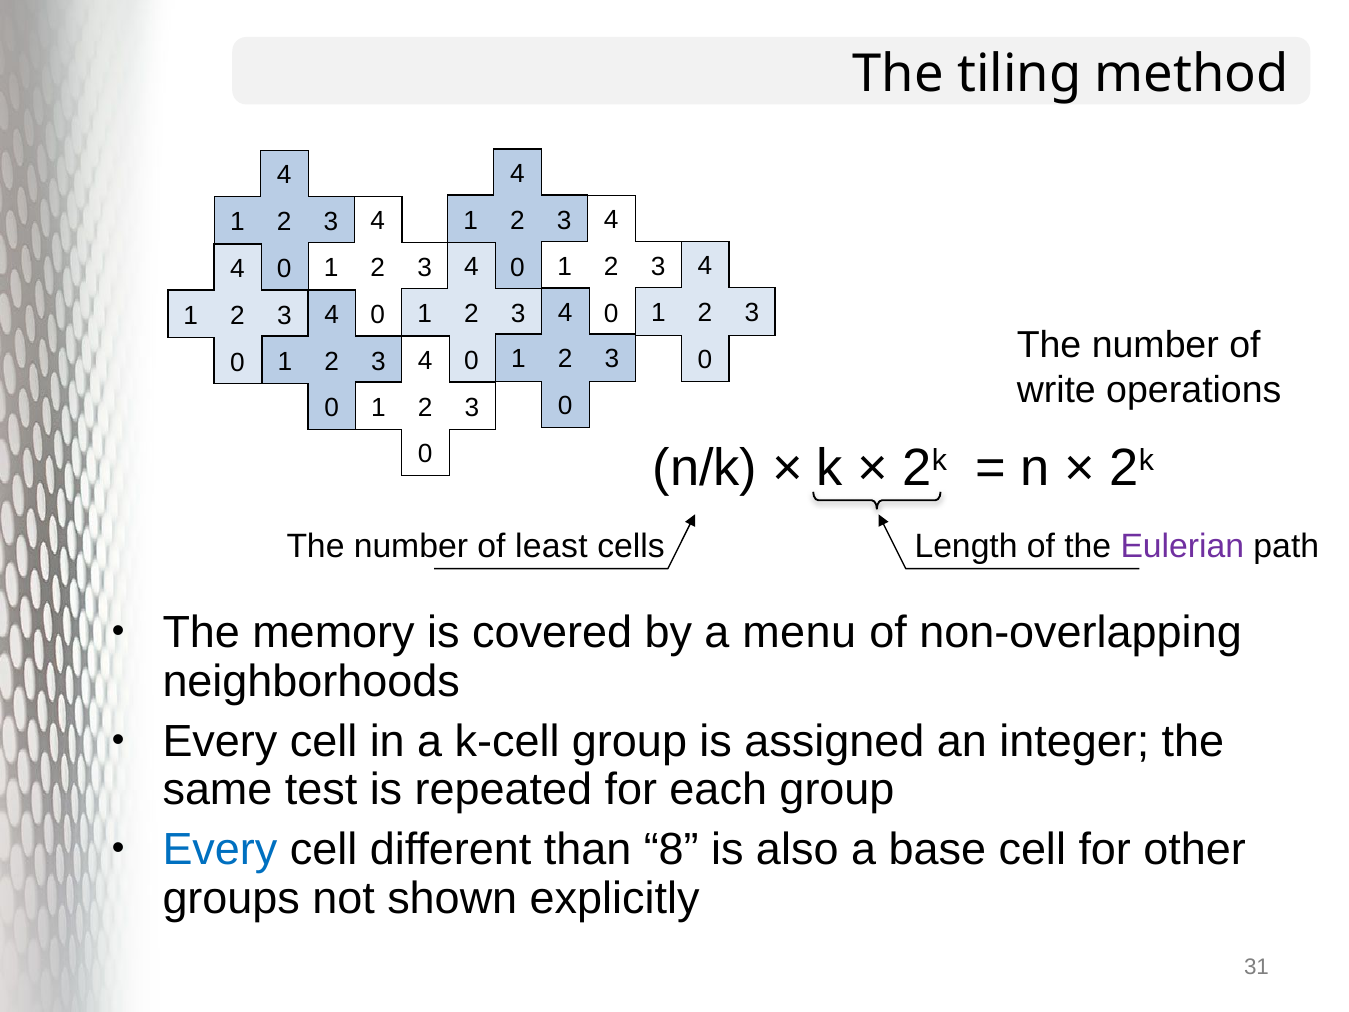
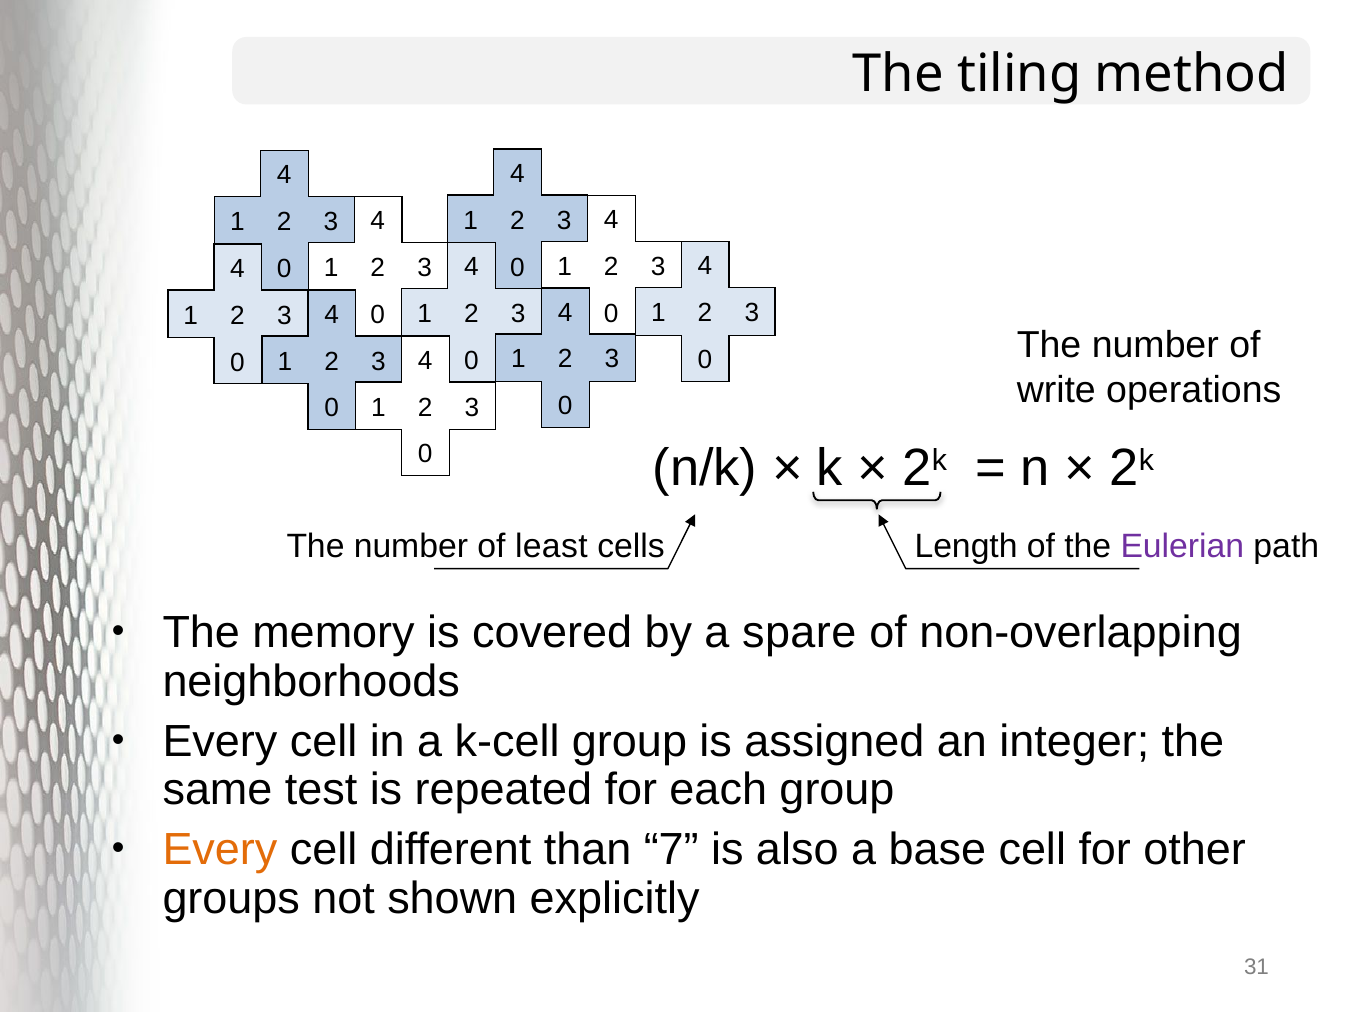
menu: menu -> spare (799, 633)
Every colour: blue -> orange (220, 849)
8: 8 -> 7 (671, 849)
